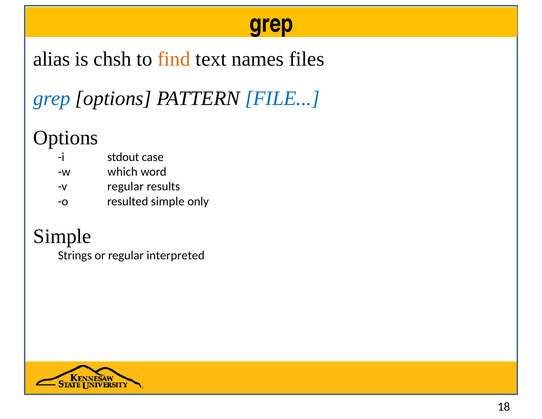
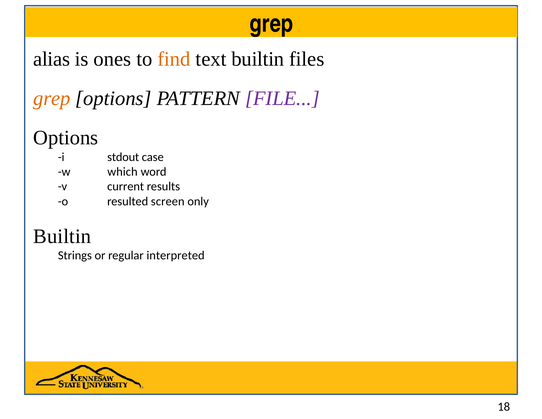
chsh: chsh -> ones (112, 59)
text names: names -> builtin (258, 59)
grep colour: blue -> orange (52, 98)
FILE colour: blue -> purple (282, 98)
v regular: regular -> current (126, 186)
resulted simple: simple -> screen (168, 201)
Simple: Simple -> Builtin (62, 236)
